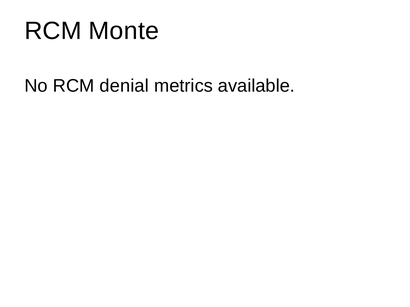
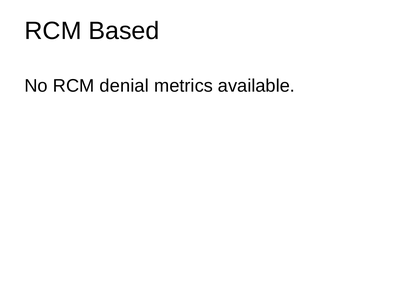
Monte: Monte -> Based (124, 31)
